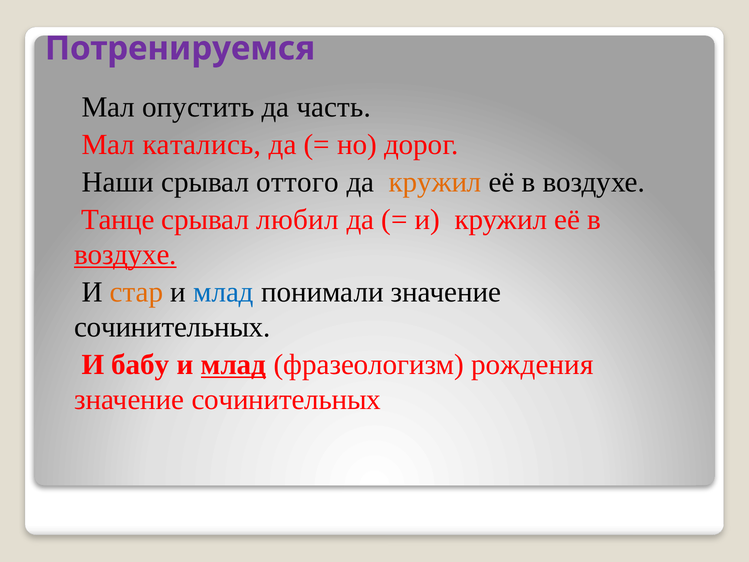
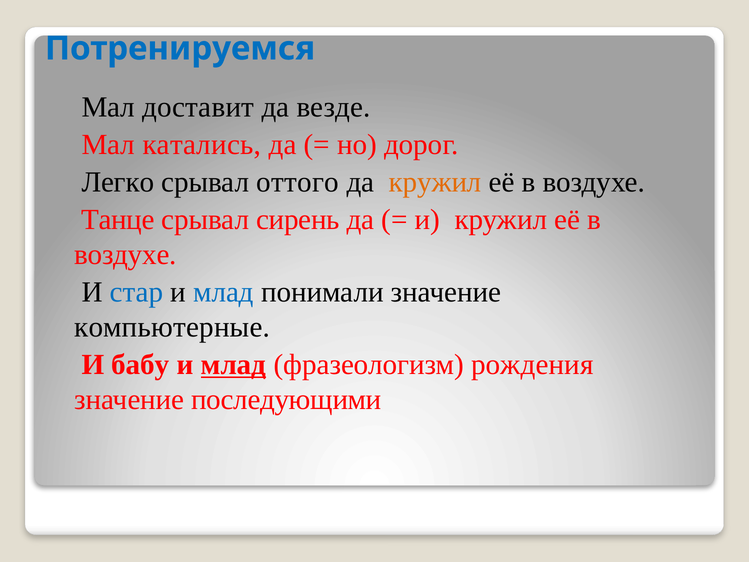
Потренируемся colour: purple -> blue (180, 48)
опустить: опустить -> доставит (198, 107)
часть: часть -> везде (334, 107)
Наши: Наши -> Легко (118, 182)
любил: любил -> сирень (298, 220)
воздухе underline: present -> none (125, 255)
стар colour: orange -> blue (136, 292)
сочинительных: сочинительных -> компьютерные (172, 327)
сочинительных: сочинительных -> последующими (286, 399)
